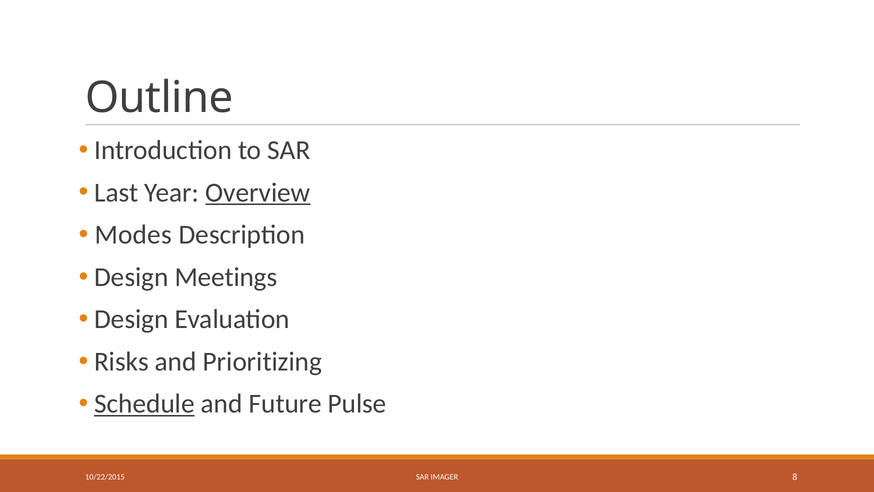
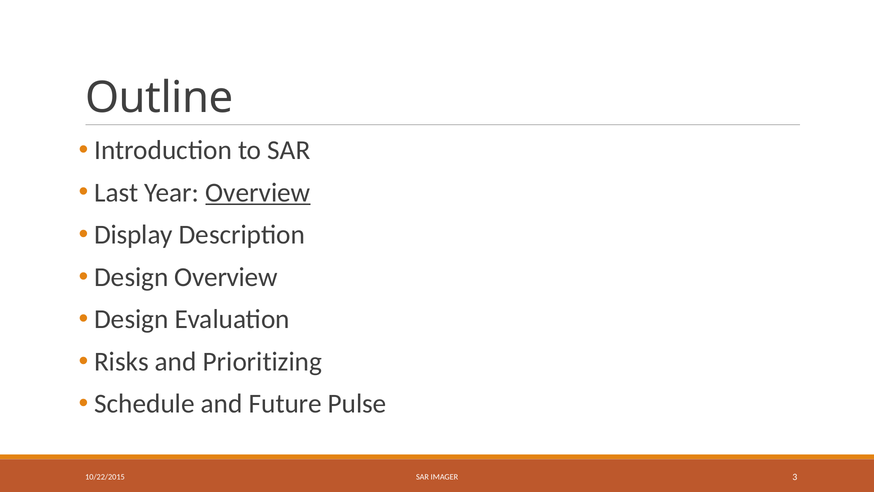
Modes: Modes -> Display (133, 235)
Design Meetings: Meetings -> Overview (226, 277)
Schedule underline: present -> none (144, 404)
8: 8 -> 3 (795, 477)
